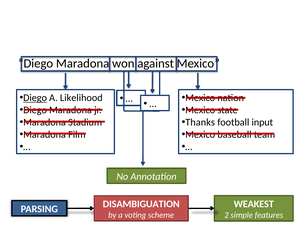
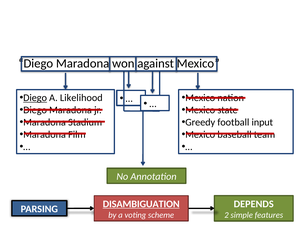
Thanks: Thanks -> Greedy (200, 122)
DISAMBIGUATION underline: none -> present (141, 204)
WEAKEST: WEAKEST -> DEPENDS (254, 204)
